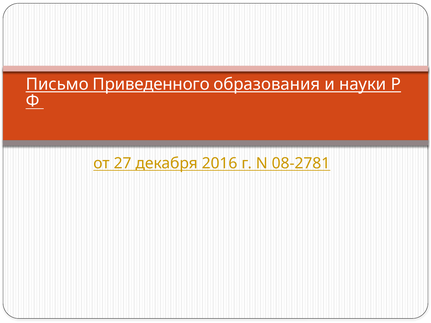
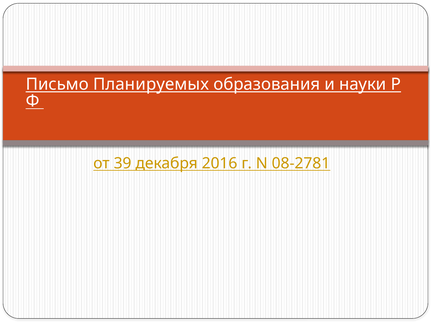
Приведенного: Приведенного -> Планируемых (151, 84)
27: 27 -> 39 (123, 163)
